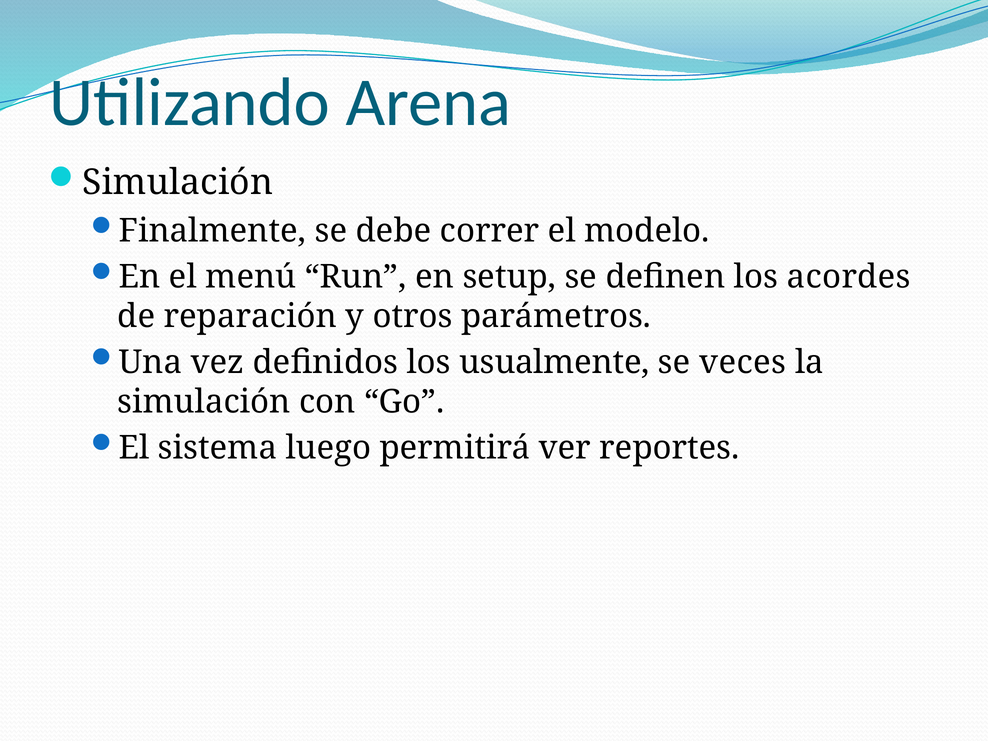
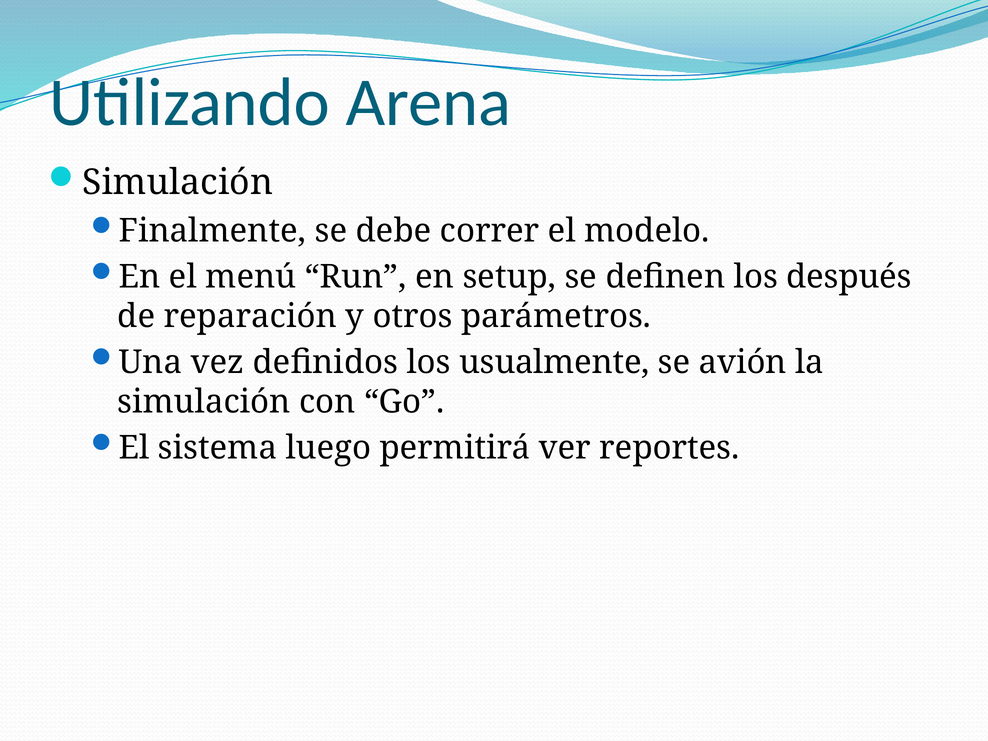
acordes: acordes -> después (849, 277)
veces: veces -> avión (743, 362)
